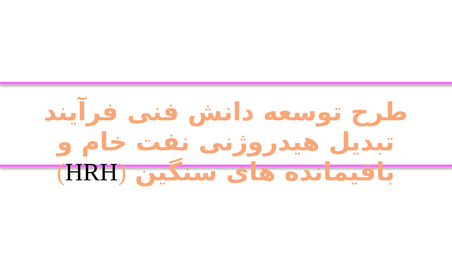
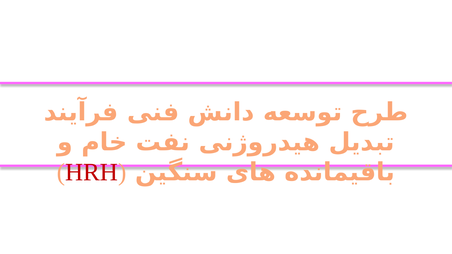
HRH colour: black -> red (92, 173)
